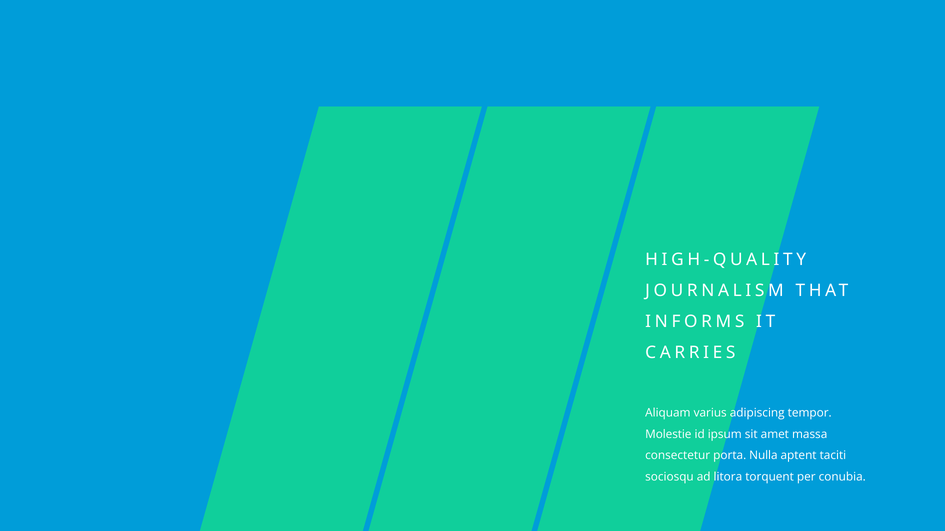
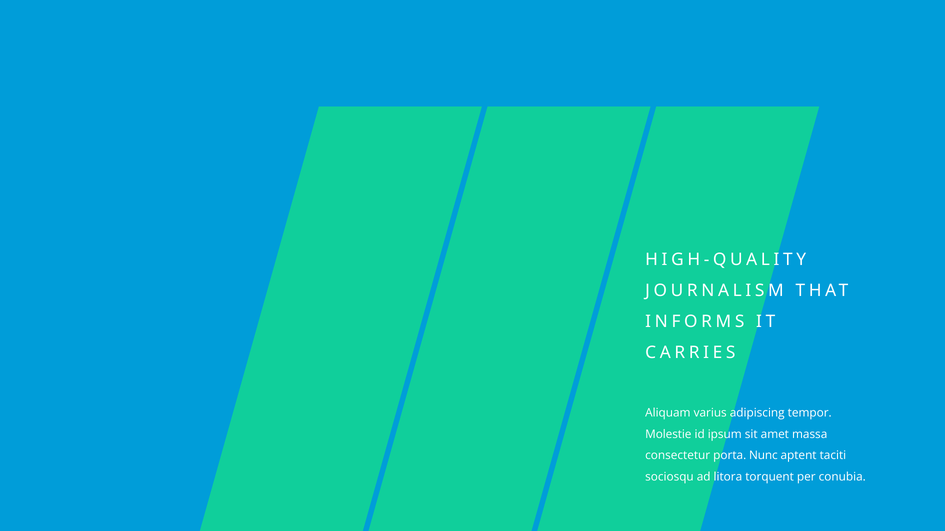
Nulla: Nulla -> Nunc (763, 456)
